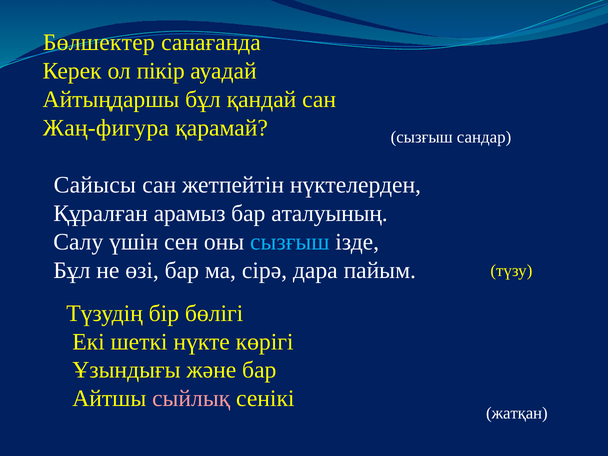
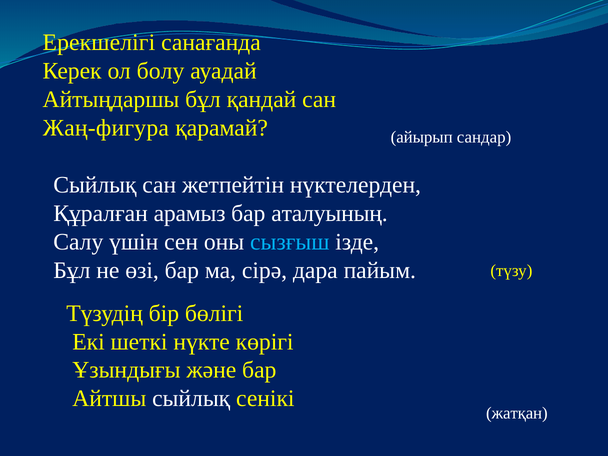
Бөлшектер: Бөлшектер -> Ерекшелігі (99, 43)
пікір: пікір -> болу (161, 71)
қарамай сызғыш: сызғыш -> айырып (422, 137)
Сайысы: Сайысы -> Сыйлық (95, 185)
сыйлық colour: pink -> white (191, 398)
